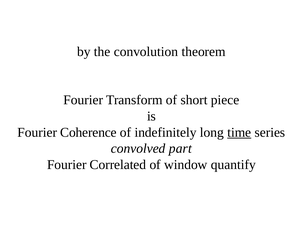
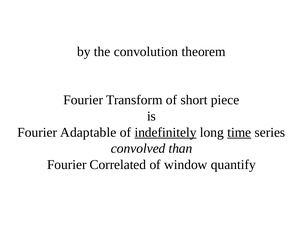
Coherence: Coherence -> Adaptable (88, 133)
indefinitely underline: none -> present (166, 133)
part: part -> than (180, 149)
